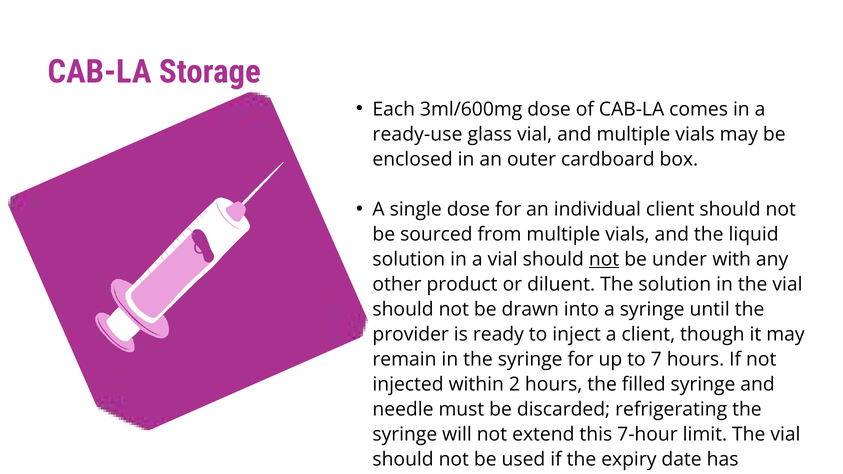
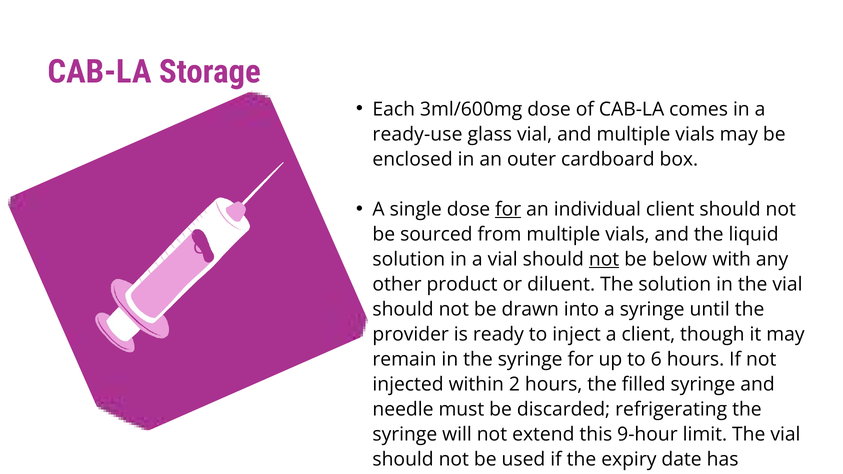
for underline: none -> present (508, 209)
under: under -> below (680, 259)
7: 7 -> 6 (656, 359)
7-hour: 7-hour -> 9-hour (647, 435)
